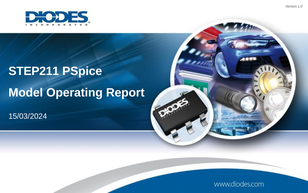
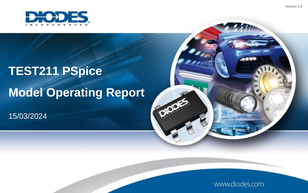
STEP211: STEP211 -> TEST211 (34, 71)
